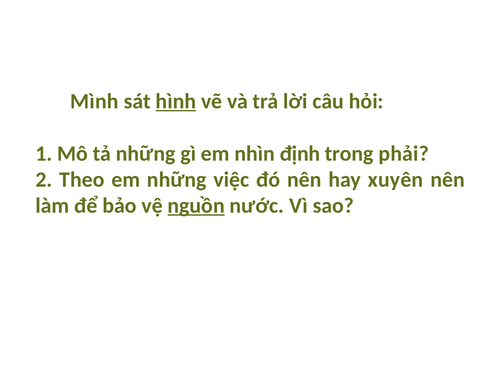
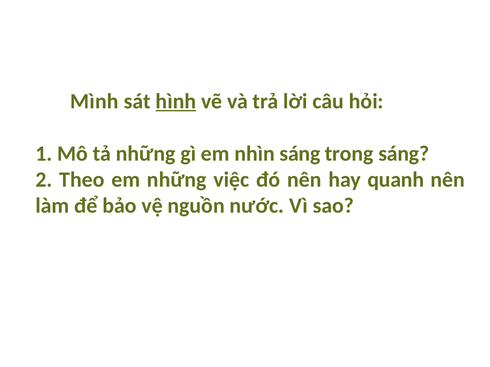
nhìn định: định -> sáng (300, 154)
trong phải: phải -> sáng (404, 154)
xuyên: xuyên -> quanh (396, 180)
nguồn underline: present -> none (196, 206)
